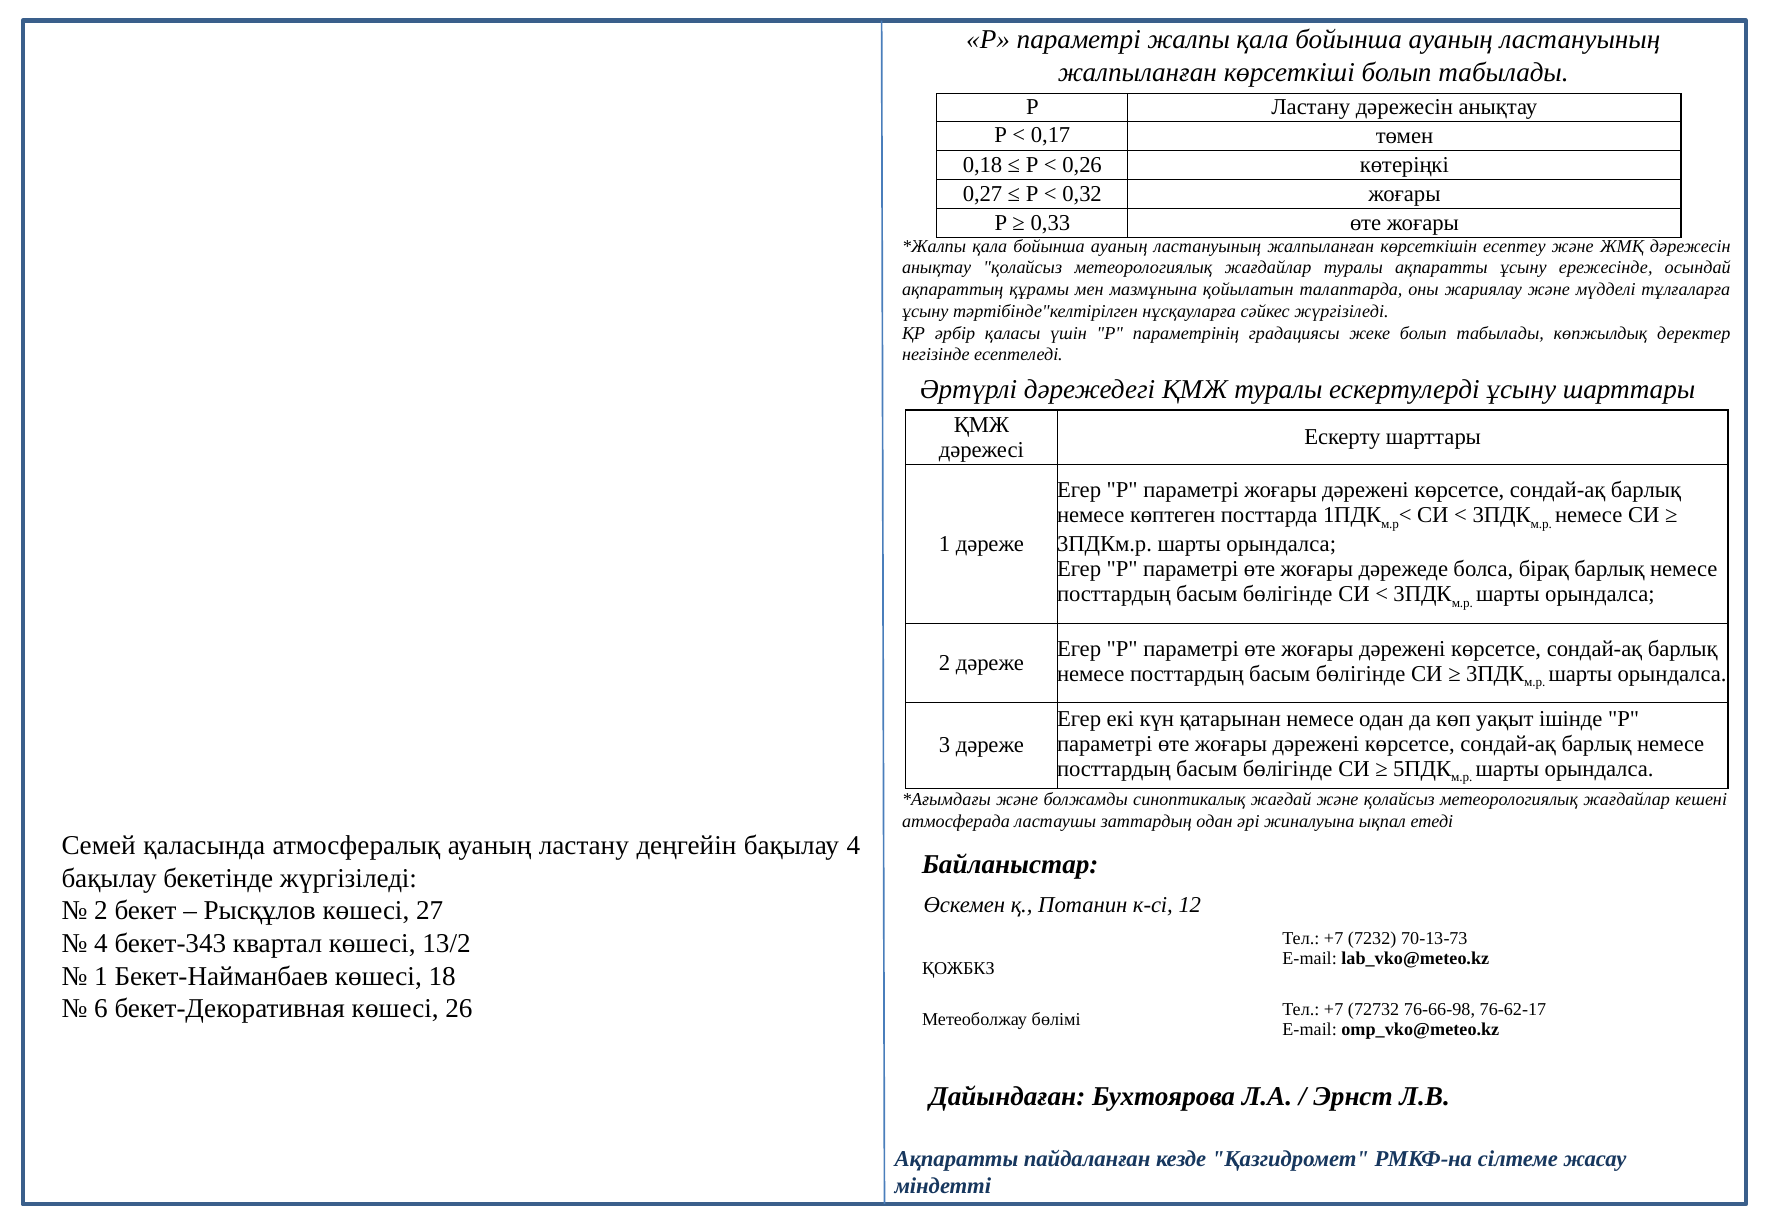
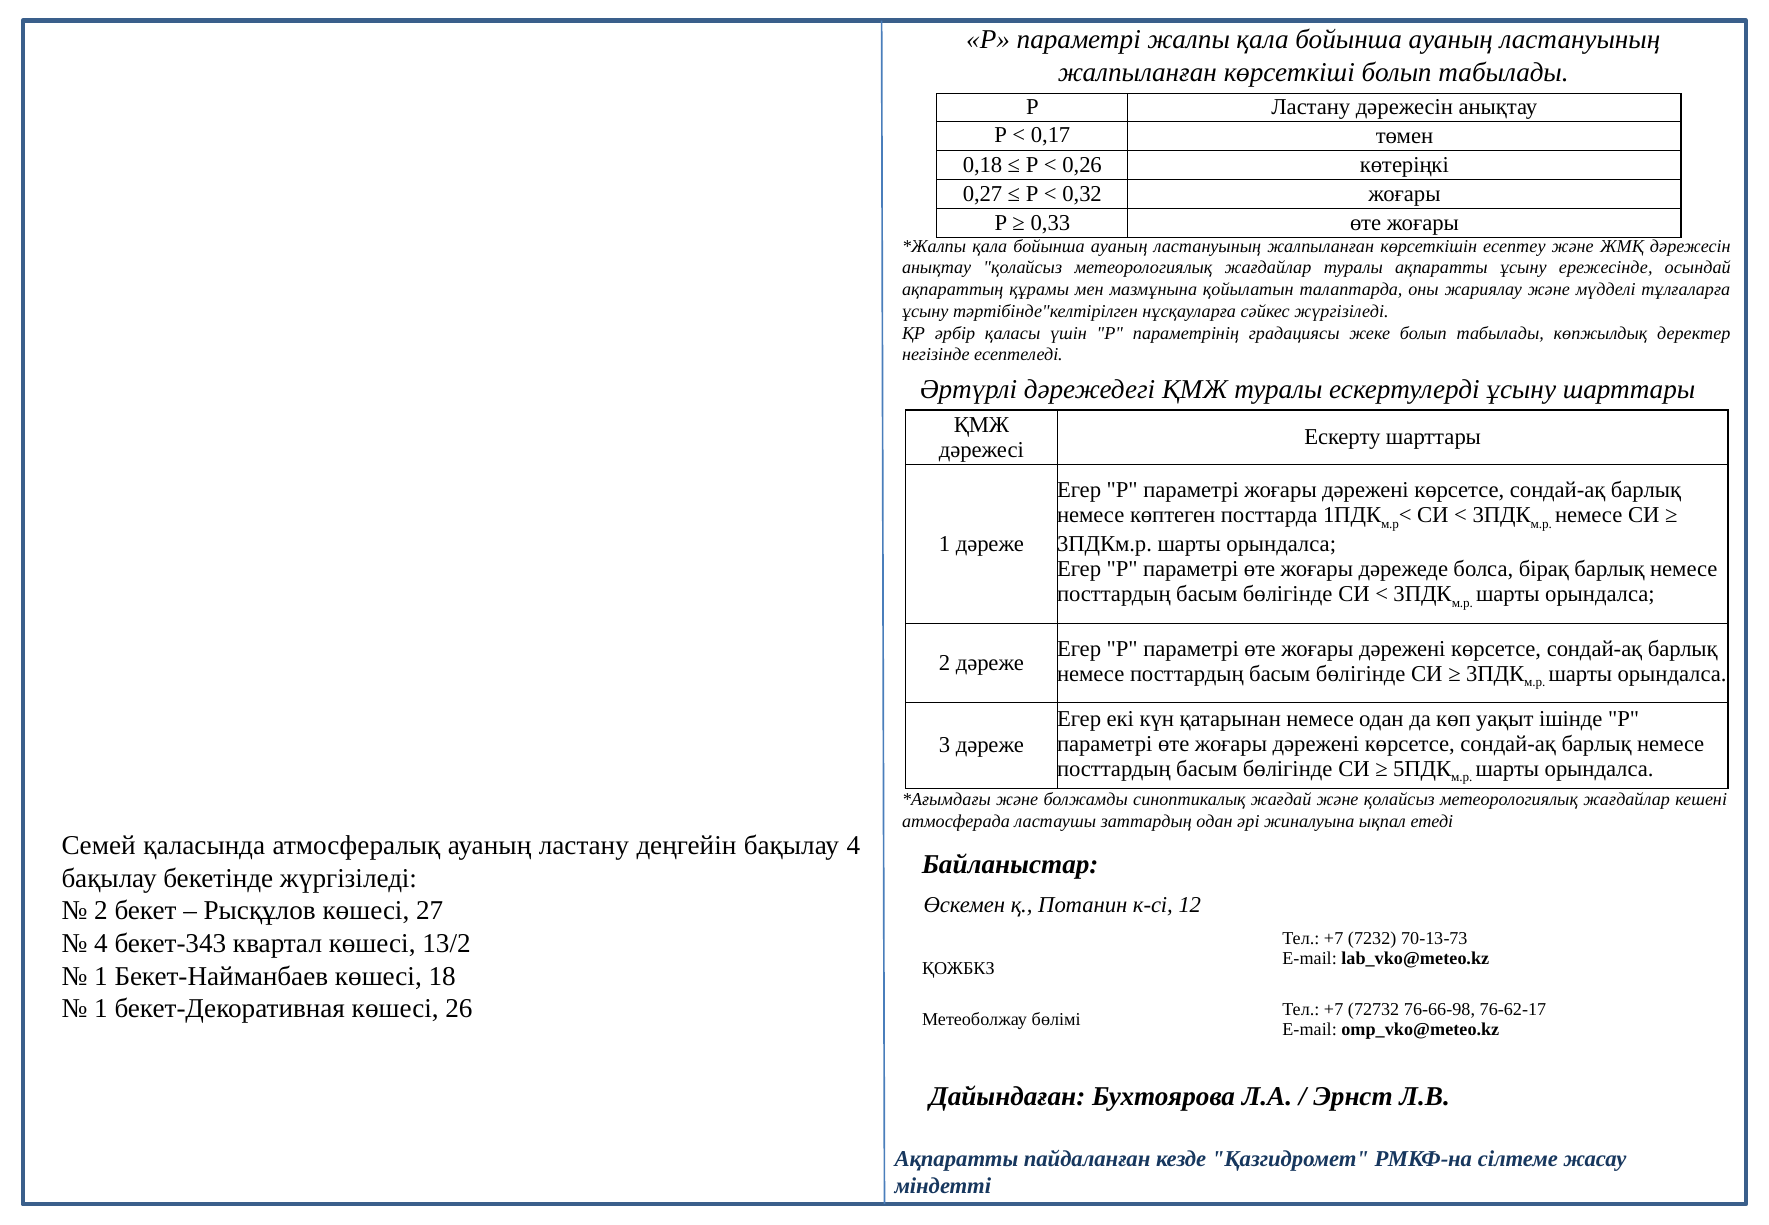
6: 6 -> 1 (101, 1009)
